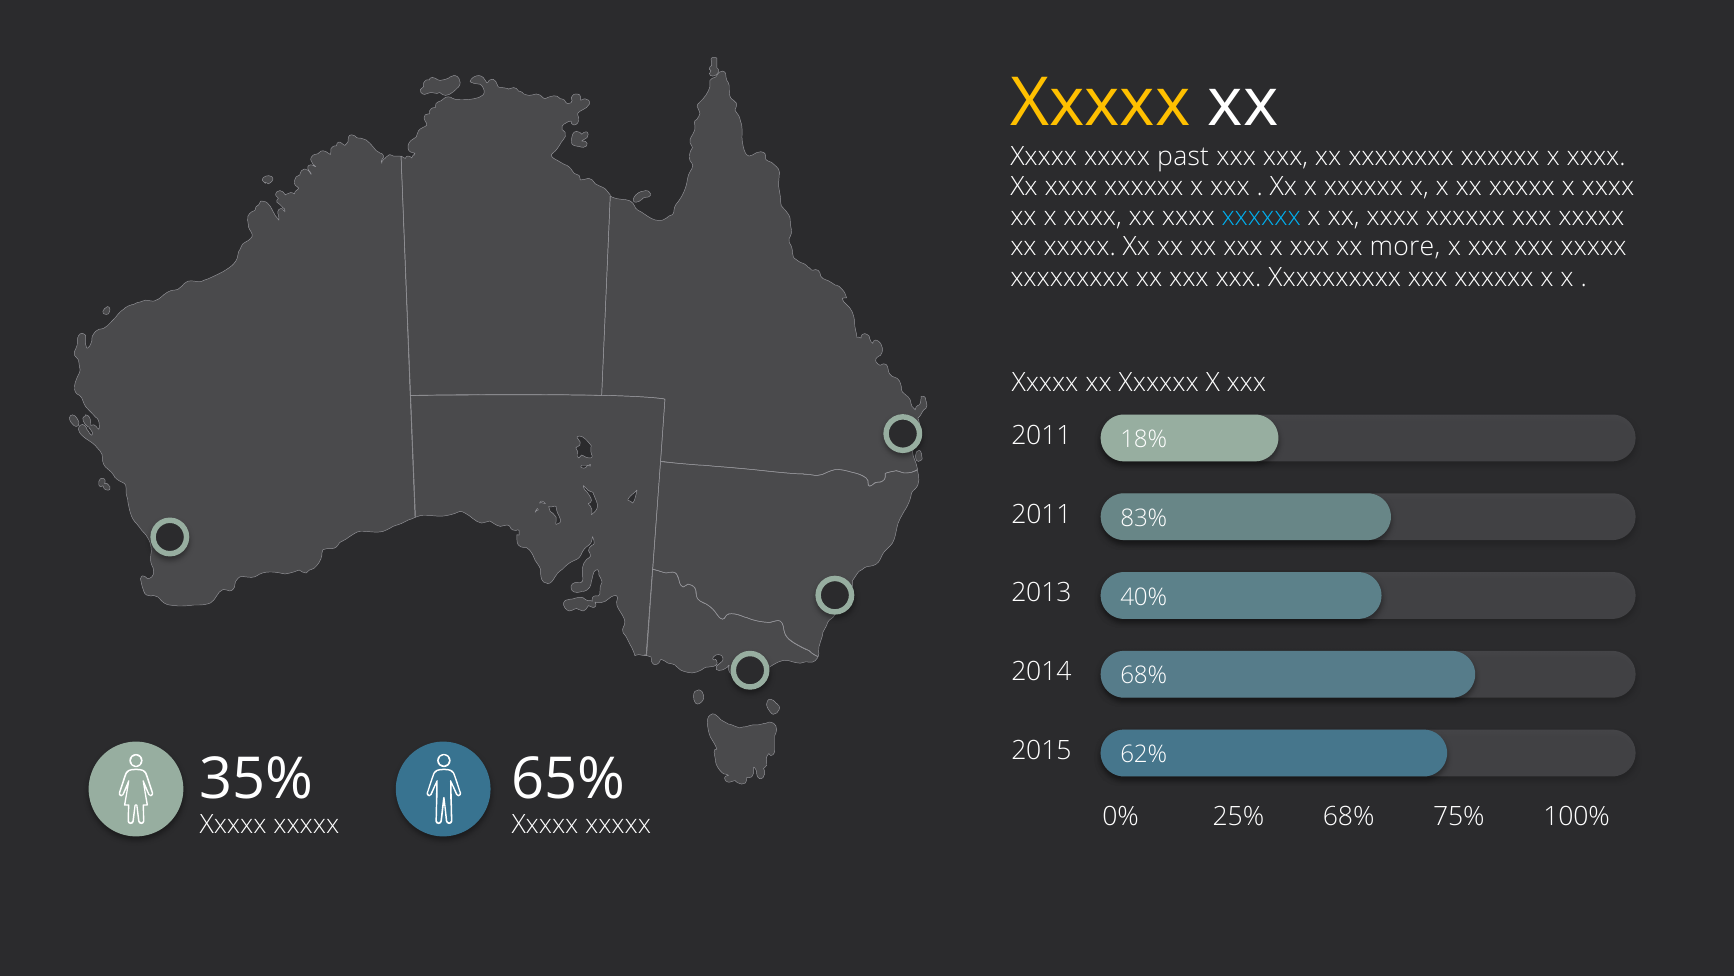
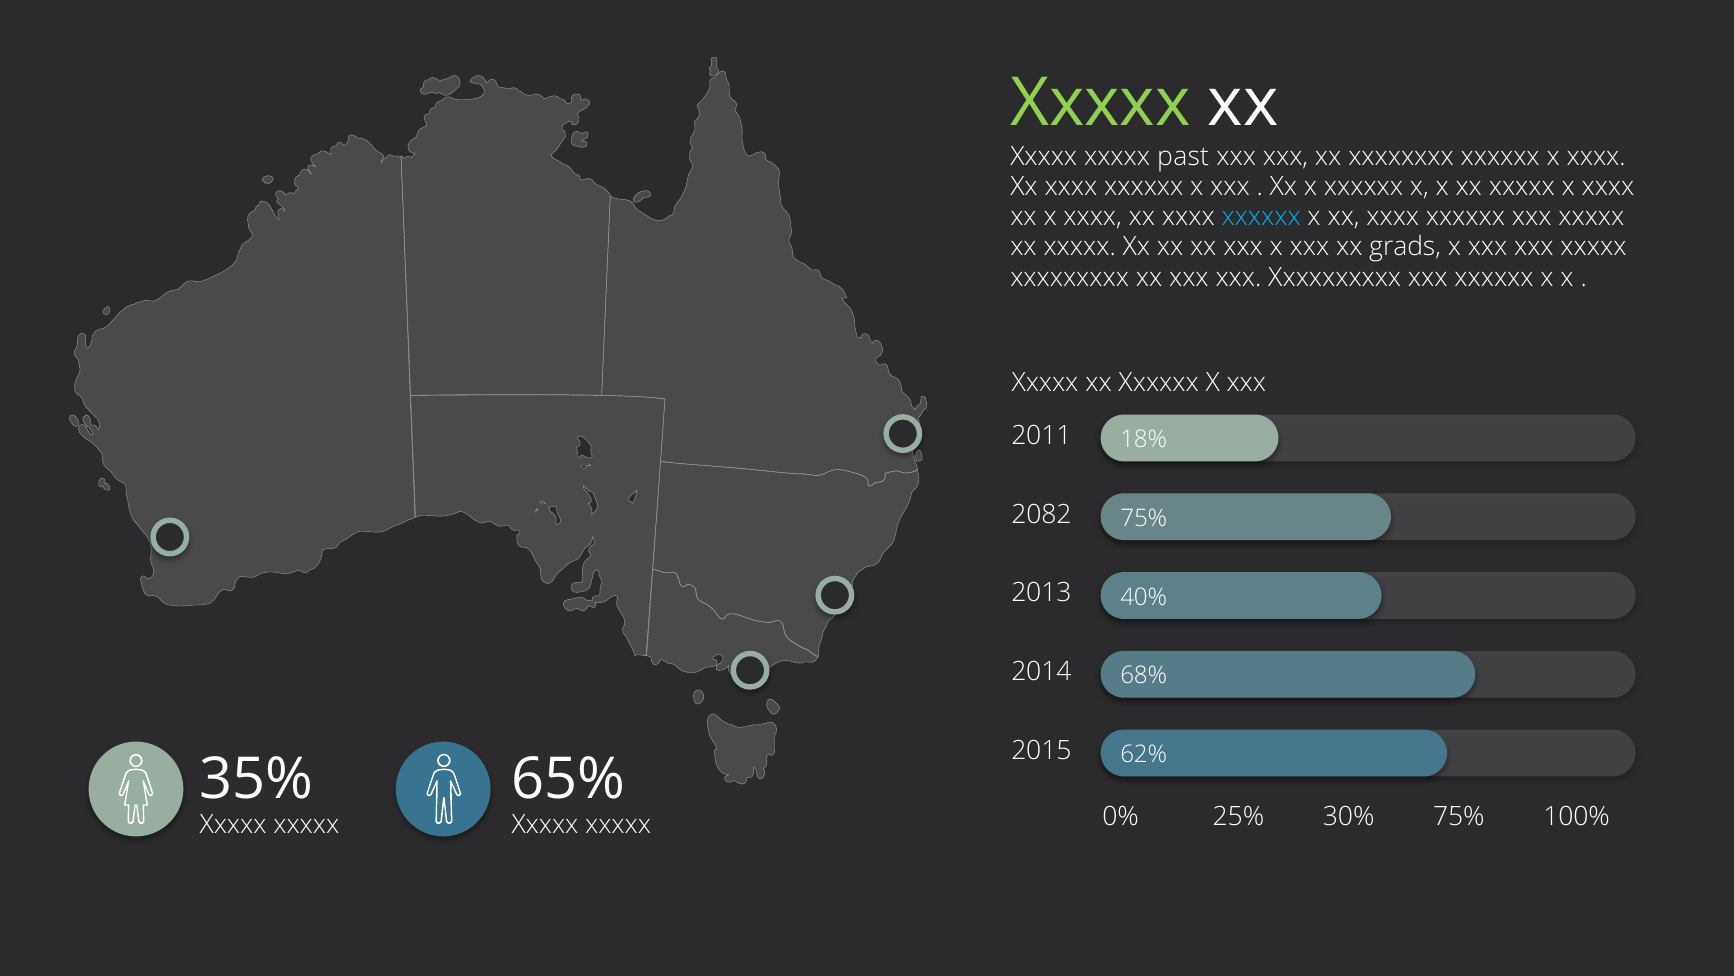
Xxxxx colour: yellow -> light green (1100, 103)
more: more -> grads (1405, 247)
2011: 2011 -> 2082 (1041, 514)
83%: 83% -> 75% (1144, 518)
68%: 68% -> 30% (1349, 816)
